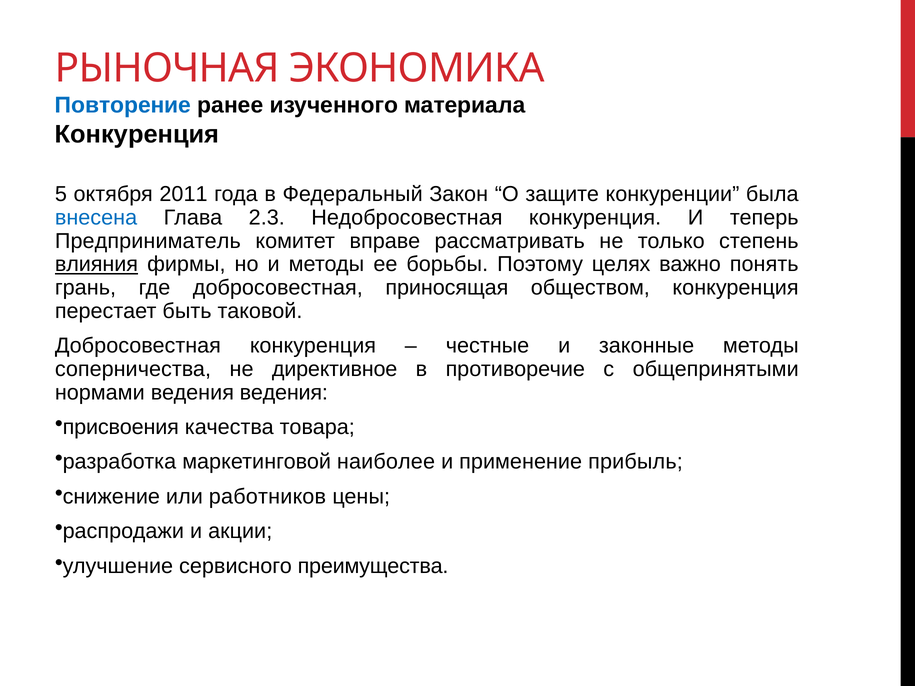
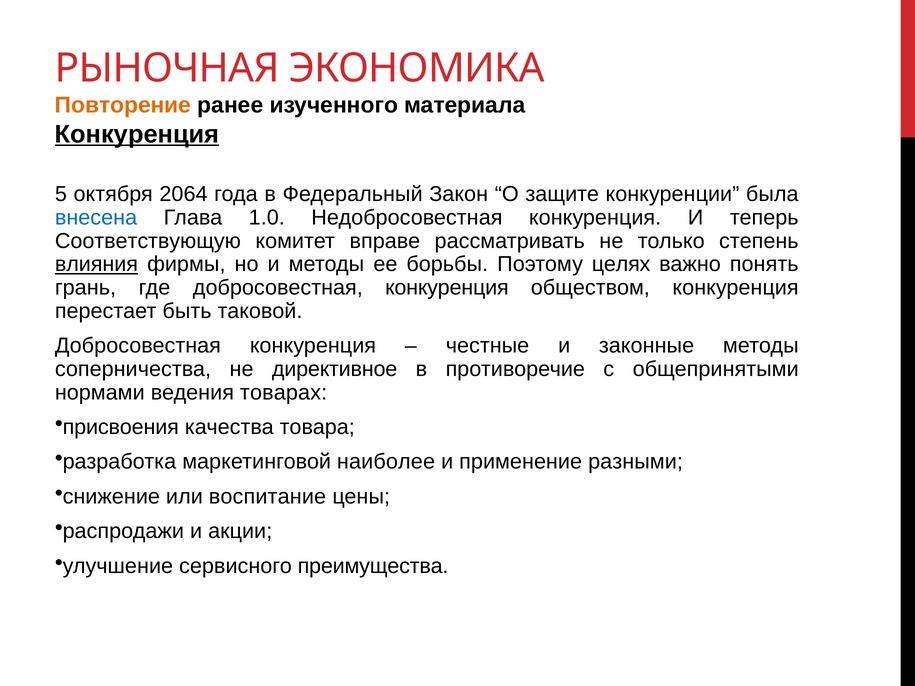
Повторение colour: blue -> orange (123, 105)
Конкуренция underline: none -> present (137, 134)
2011: 2011 -> 2064 (184, 194)
2.3: 2.3 -> 1.0 (267, 218)
Предприниматель: Предприниматель -> Соответствующую (148, 241)
где добросовестная приносящая: приносящая -> конкуренция (447, 288)
ведения ведения: ведения -> товарах (284, 393)
прибыль: прибыль -> разными (636, 462)
работников: работников -> воспитание (267, 497)
